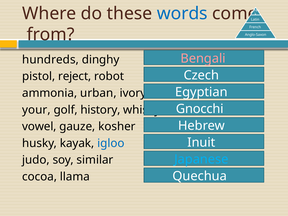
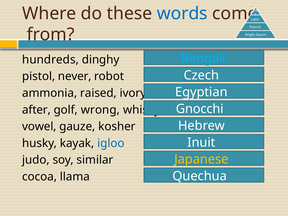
Bengali colour: pink -> light blue (203, 58)
reject: reject -> never (75, 76)
urban: urban -> raised (98, 93)
your: your -> after (36, 110)
history: history -> wrong (100, 110)
Japanese colour: light blue -> yellow (201, 159)
